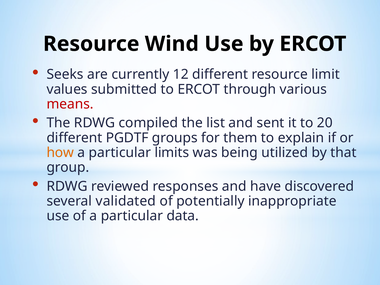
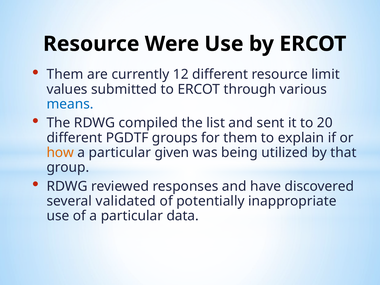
Wind: Wind -> Were (172, 44)
Seeks: Seeks -> Them (65, 74)
means colour: red -> blue (70, 104)
limits: limits -> given (172, 153)
